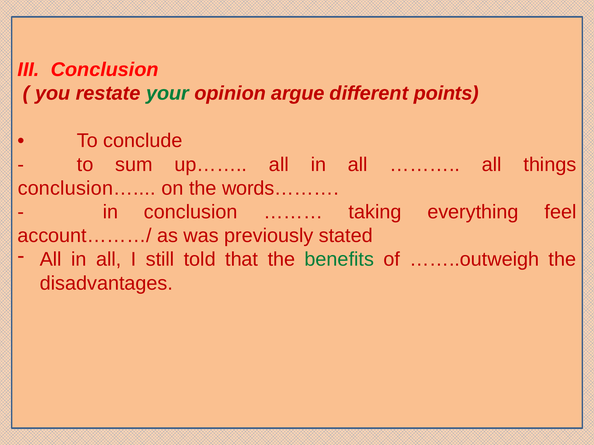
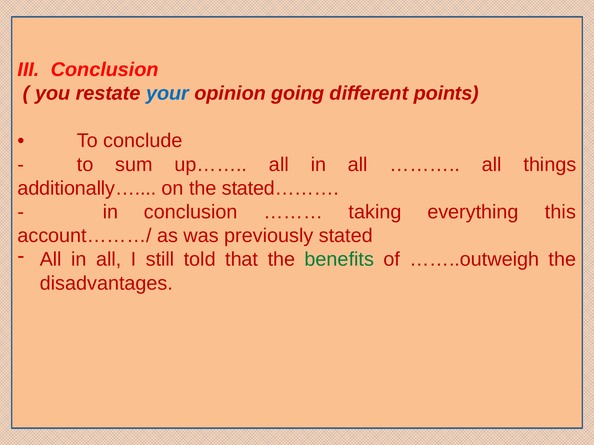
your colour: green -> blue (167, 93)
argue: argue -> going (298, 93)
conclusion…: conclusion… -> additionally… (87, 188)
words………: words……… -> stated……… (280, 188)
feel: feel -> this (560, 212)
